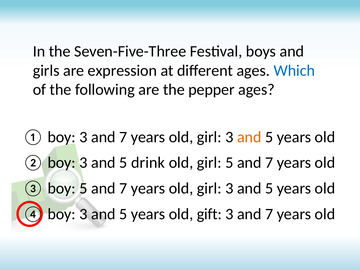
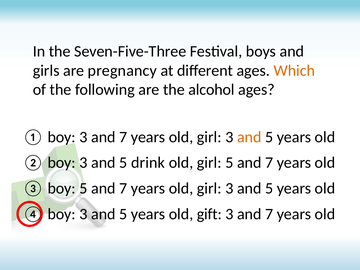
expression: expression -> pregnancy (122, 71)
Which colour: blue -> orange (294, 71)
pepper: pepper -> alcohol (212, 90)
